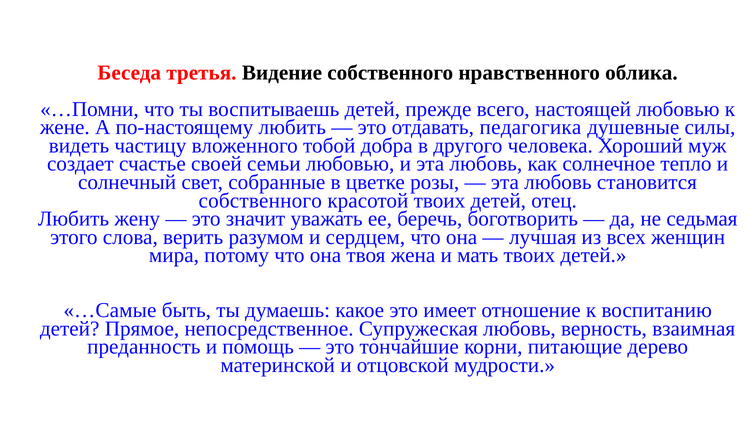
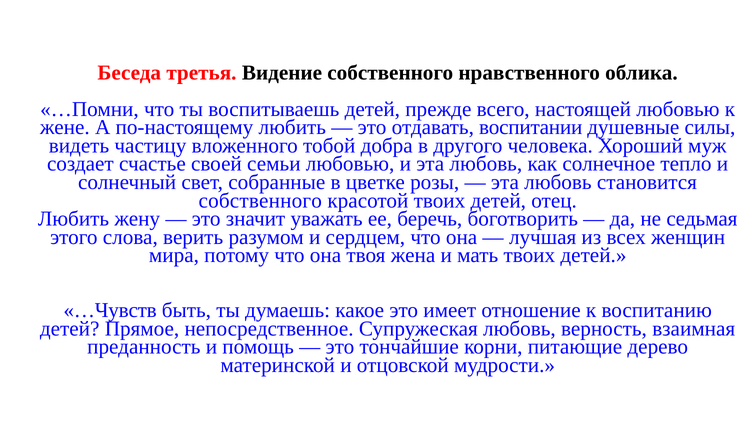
педагогика: педагогика -> воспитании (531, 128)
…Самые: …Самые -> …Чувств (110, 311)
